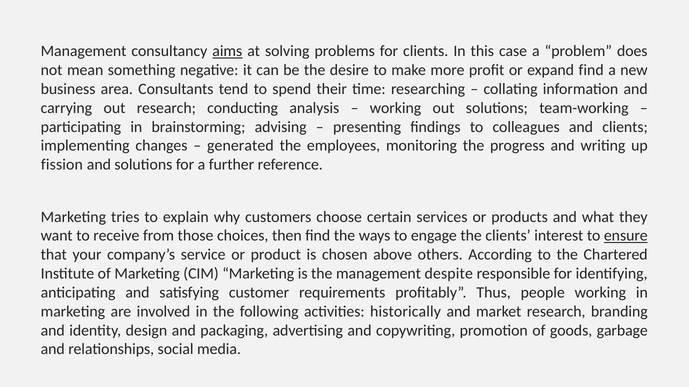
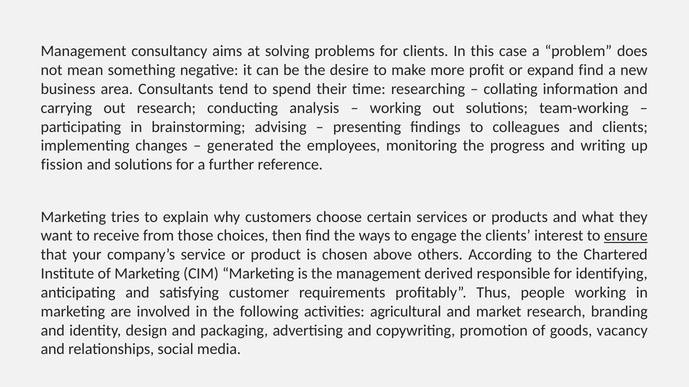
aims underline: present -> none (227, 51)
despite: despite -> derived (449, 274)
historically: historically -> agricultural (406, 312)
garbage: garbage -> vacancy (622, 331)
